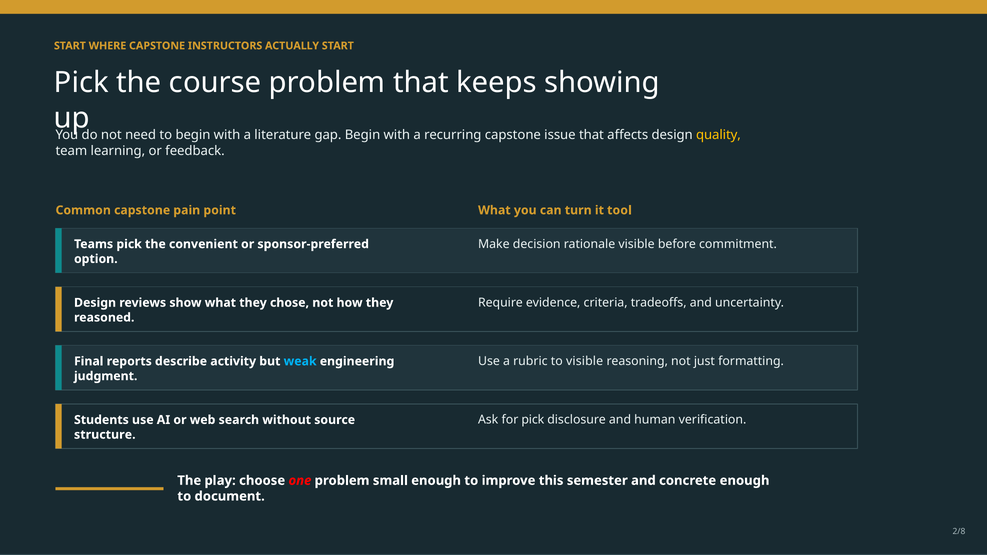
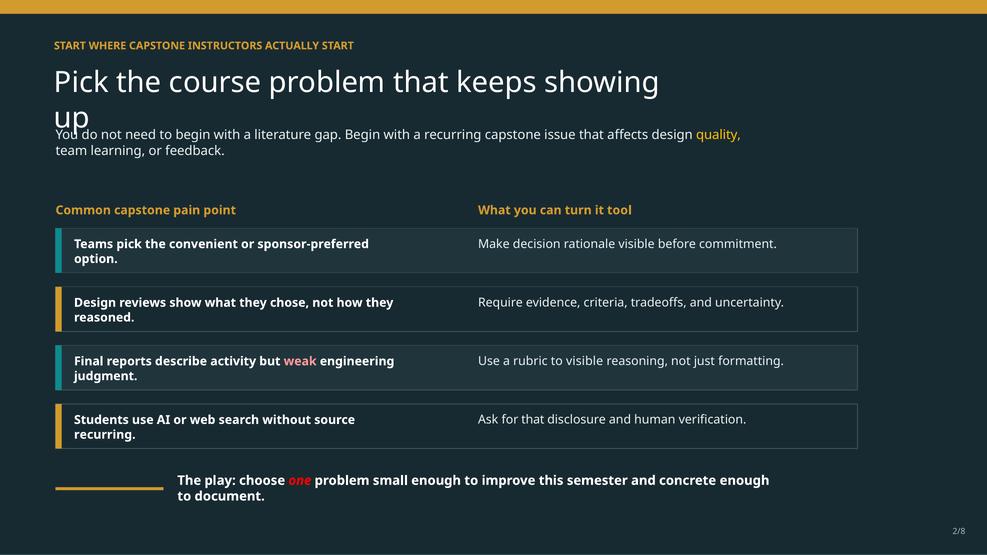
weak colour: light blue -> pink (300, 361)
for pick: pick -> that (533, 420)
structure: structure -> recurring (105, 435)
